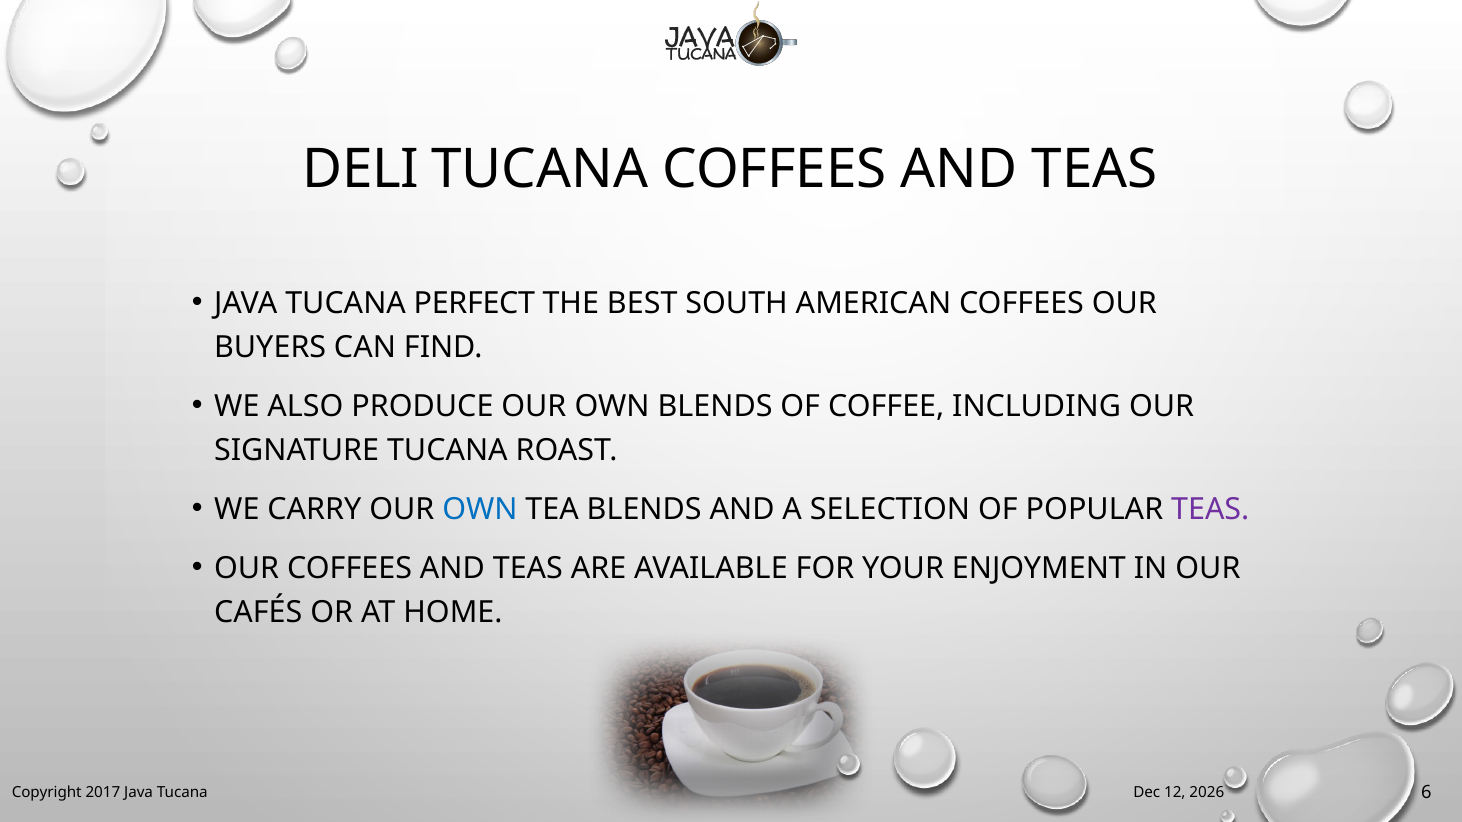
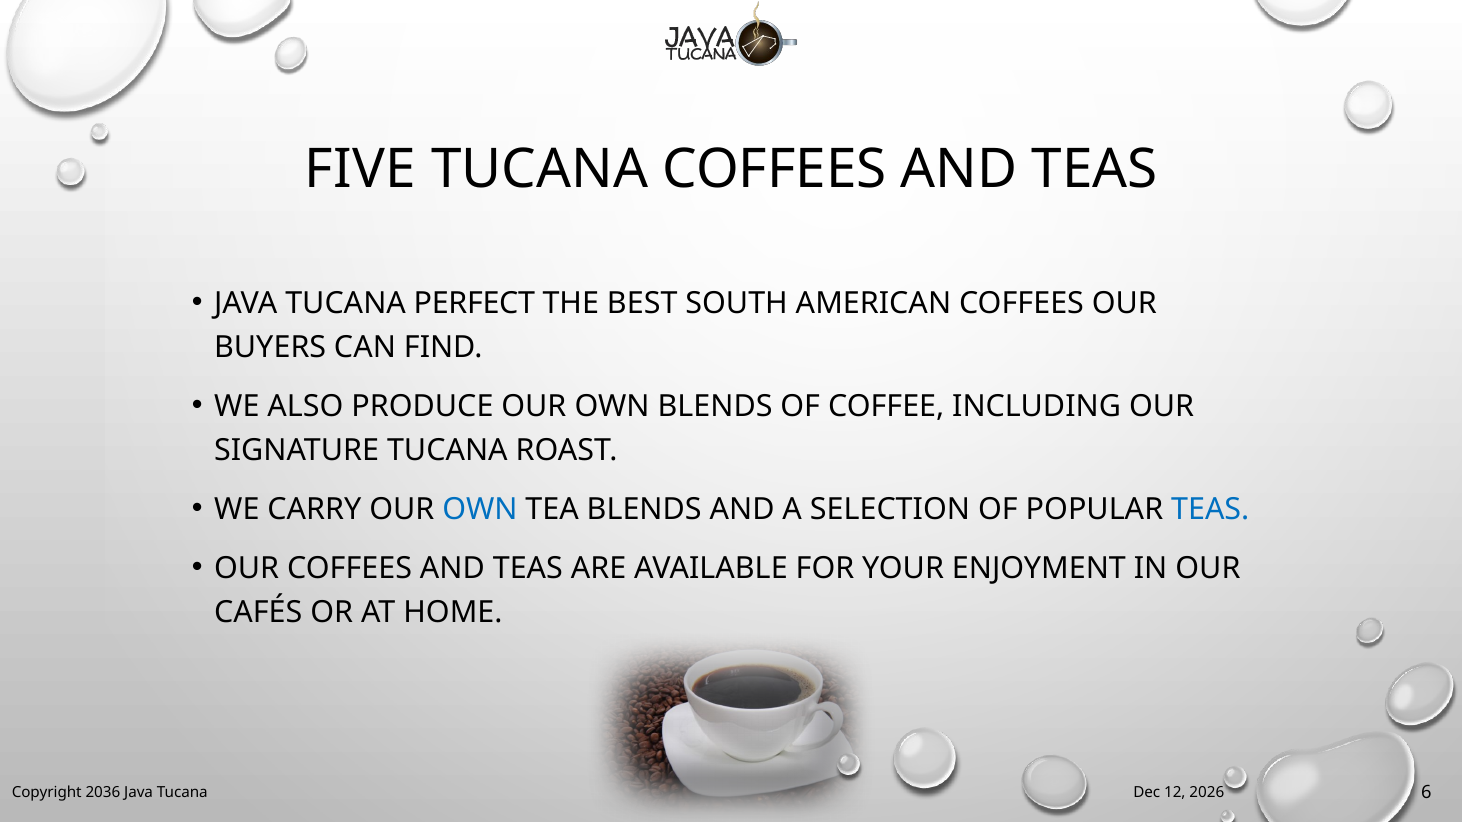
DELI: DELI -> FIVE (360, 169)
TEAS colour: purple -> blue (1210, 510)
2017: 2017 -> 2036 (103, 793)
